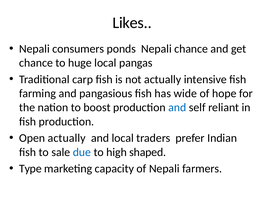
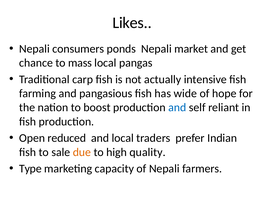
Nepali chance: chance -> market (191, 49)
huge: huge -> mass (80, 63)
Open actually: actually -> reduced (67, 138)
due colour: blue -> orange (82, 152)
shaped: shaped -> quality (148, 152)
